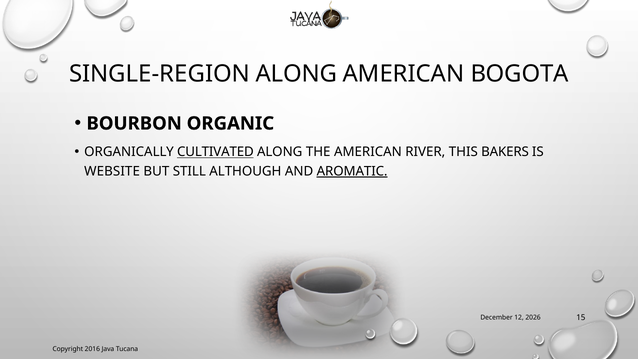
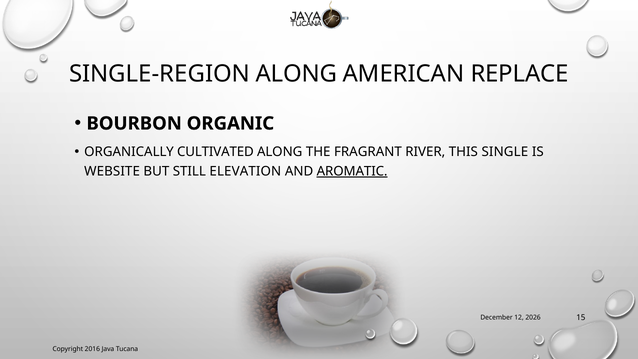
BOGOTA: BOGOTA -> REPLACE (520, 74)
CULTIVATED underline: present -> none (215, 152)
THE AMERICAN: AMERICAN -> FRAGRANT (368, 152)
BAKERS: BAKERS -> SINGLE (505, 152)
ALTHOUGH: ALTHOUGH -> ELEVATION (245, 171)
